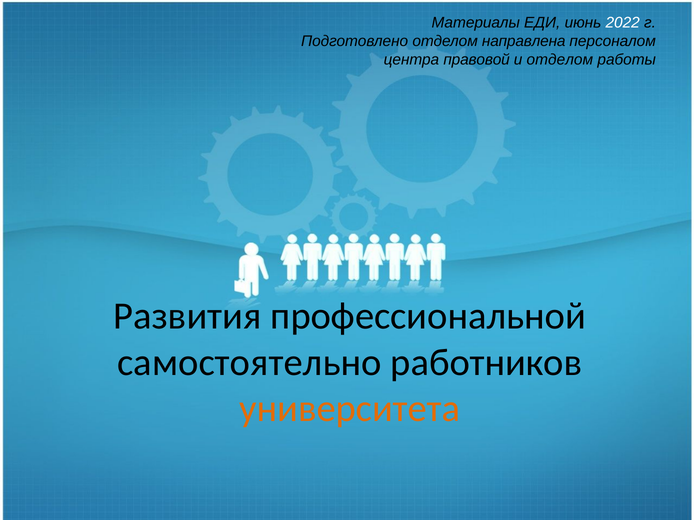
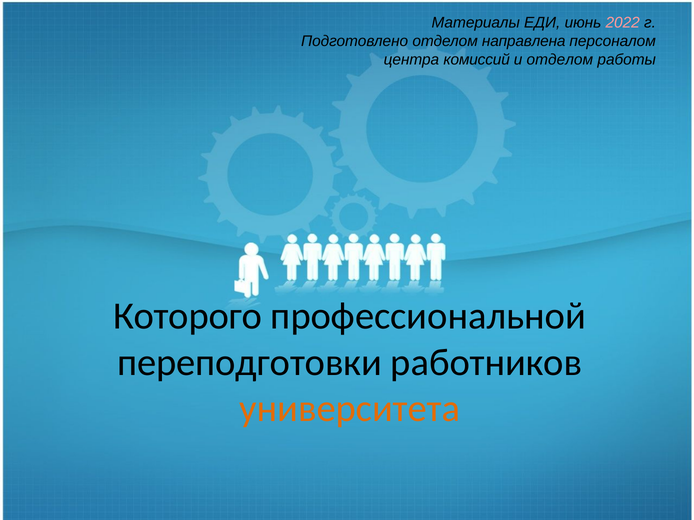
2022 colour: white -> pink (623, 23)
правовой: правовой -> комиссий (477, 60)
Развития: Развития -> Которого (188, 316)
самостоятельно: самостоятельно -> переподготовки (250, 363)
